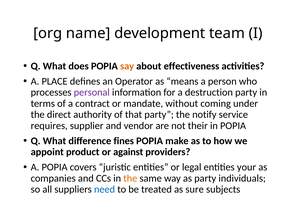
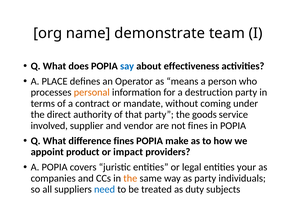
development: development -> demonstrate (160, 33)
say colour: orange -> blue (127, 66)
personal colour: purple -> orange (92, 92)
notify: notify -> goods (204, 115)
requires: requires -> involved (49, 126)
not their: their -> fines (198, 126)
against: against -> impact (128, 152)
sure: sure -> duty (195, 189)
